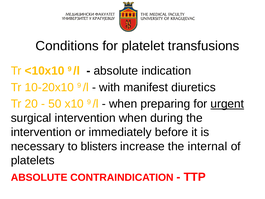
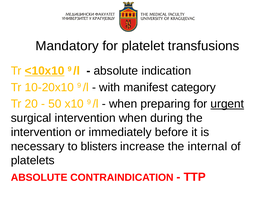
Conditions: Conditions -> Mandatory (67, 46)
<10x10 underline: none -> present (45, 71)
diuretics: diuretics -> category (194, 87)
